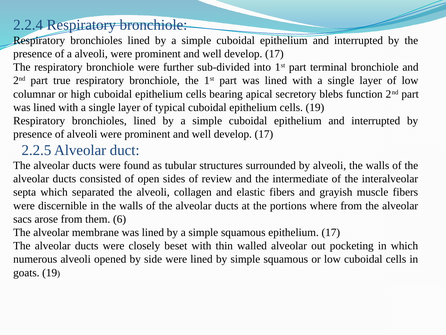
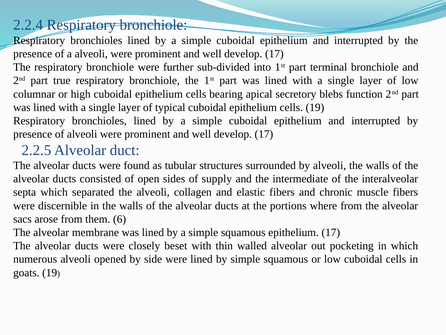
review: review -> supply (217, 179)
grayish: grayish -> chronic (336, 192)
